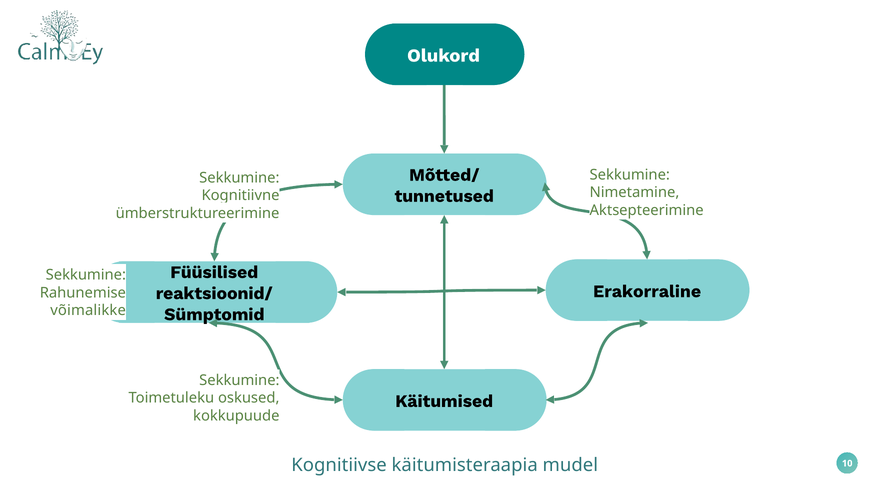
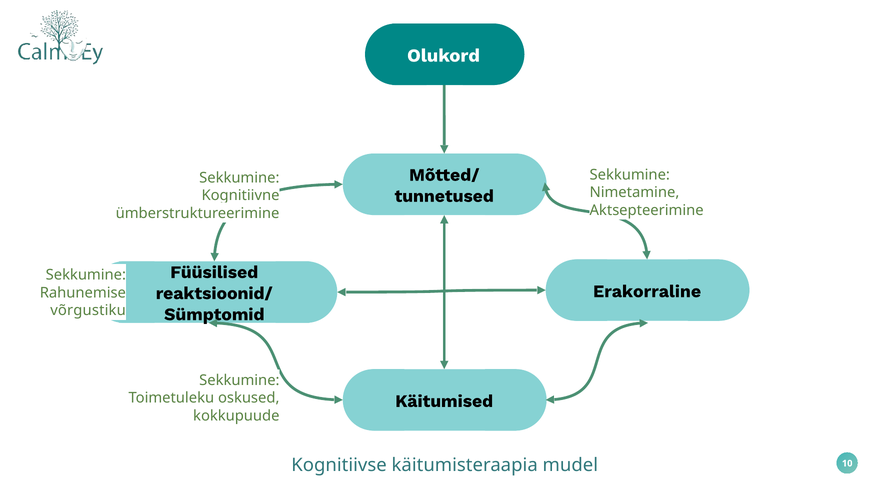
võimalikke: võimalikke -> võrgustiku (88, 311)
